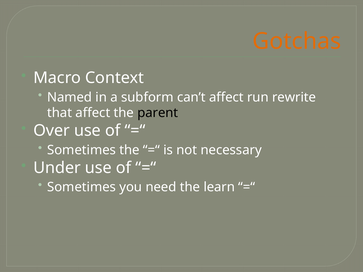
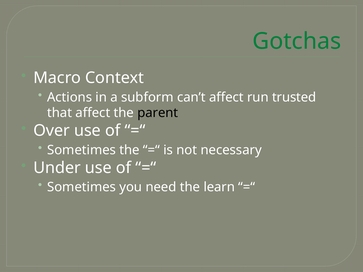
Gotchas colour: orange -> green (297, 41)
Named: Named -> Actions (70, 97)
rewrite: rewrite -> trusted (294, 97)
